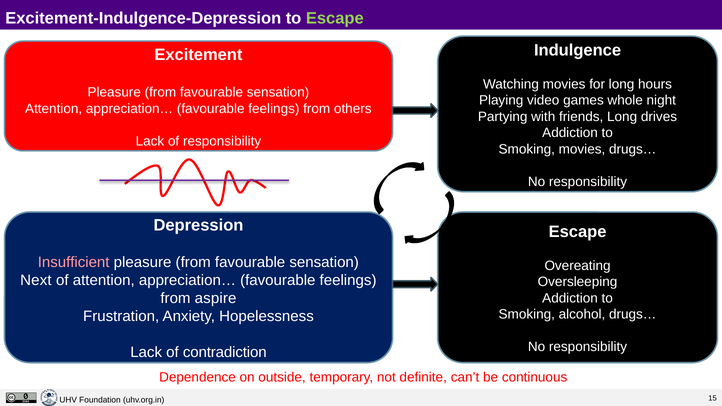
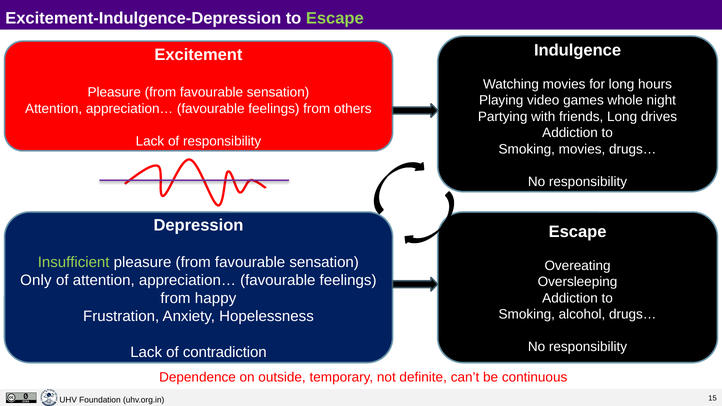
Insufficient colour: pink -> light green (74, 262)
Next: Next -> Only (36, 280)
aspire: aspire -> happy (216, 298)
